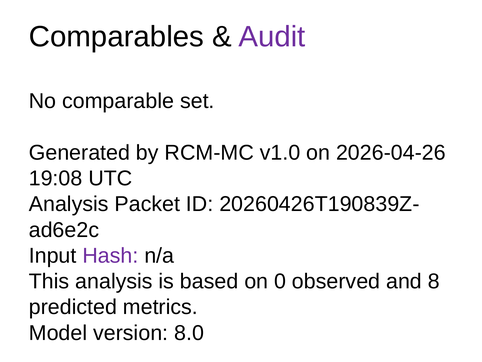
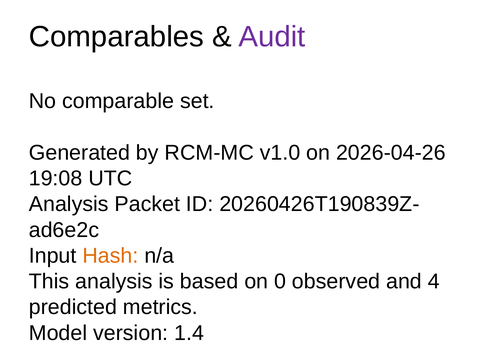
Hash colour: purple -> orange (110, 255)
8: 8 -> 4 (434, 281)
8.0: 8.0 -> 1.4 (189, 332)
